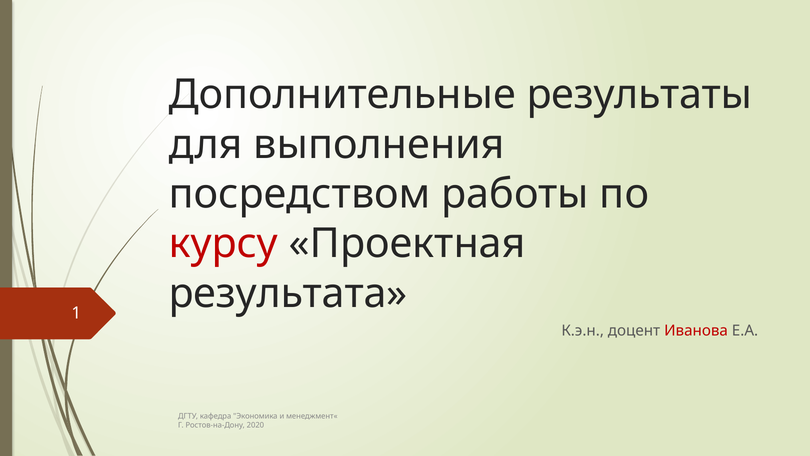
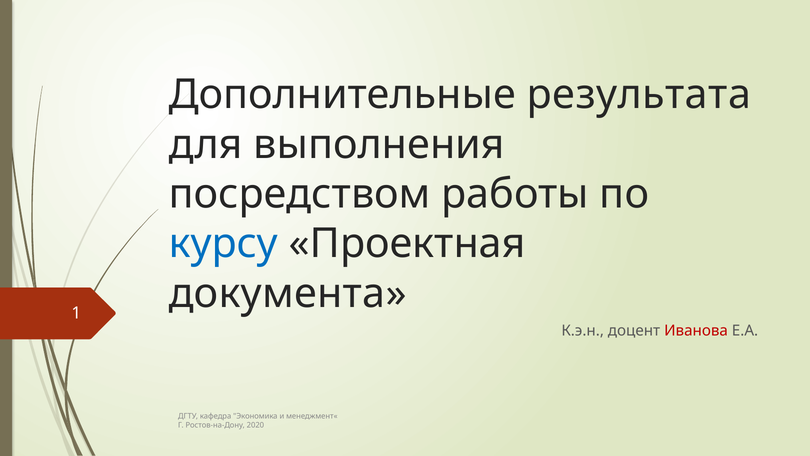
результаты: результаты -> результата (639, 95)
курсу colour: red -> blue (223, 244)
результата: результата -> документа (288, 293)
